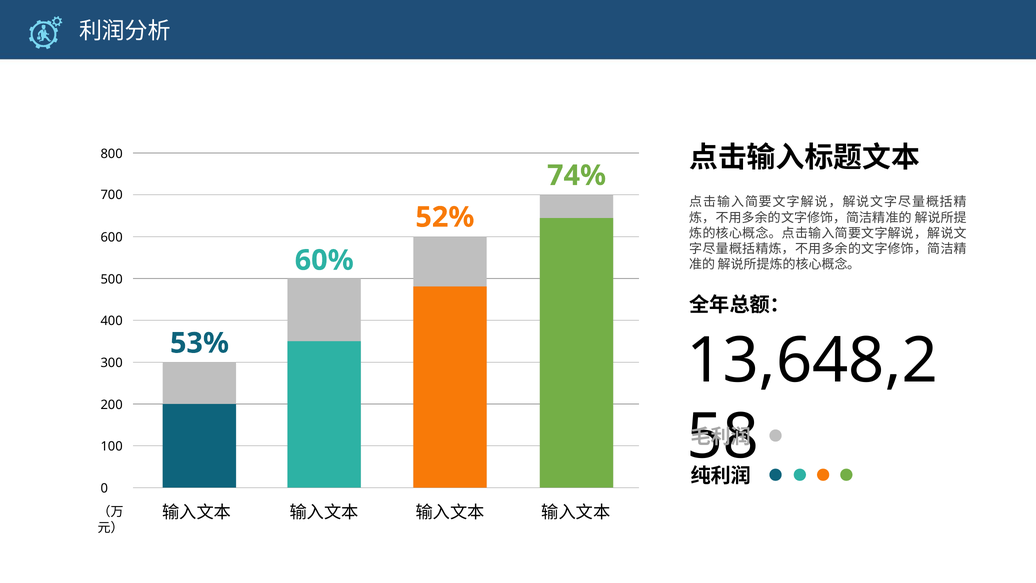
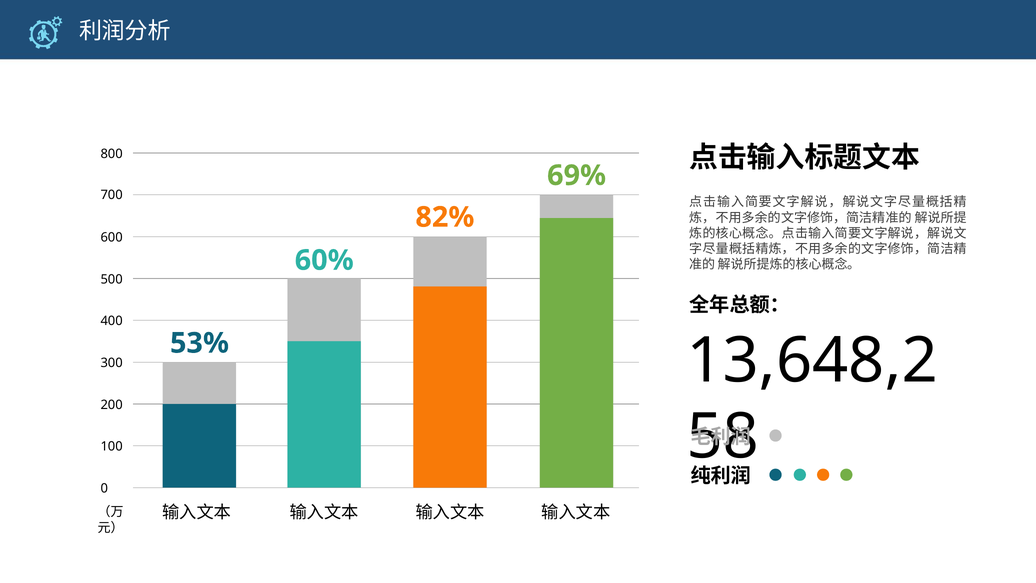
74%: 74% -> 69% (577, 175)
52%: 52% -> 82% (445, 217)
